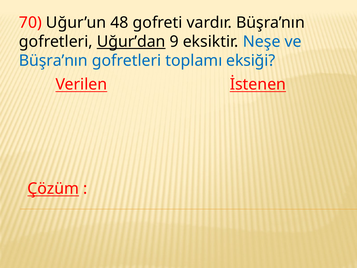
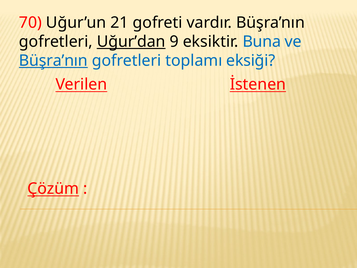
48: 48 -> 21 (119, 23)
Neşe: Neşe -> Buna (262, 42)
Büşra’nın underline: none -> present (53, 61)
